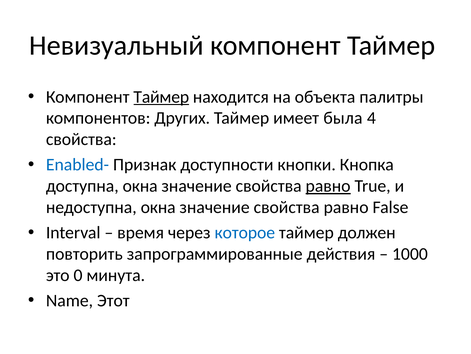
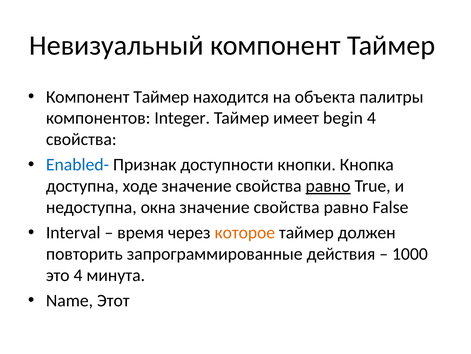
Таймер underline: present -> none (161, 97)
Других: Других -> Integer (182, 118)
была: была -> begin (343, 118)
доступна окна: окна -> ходе (140, 186)
которое colour: blue -> orange (245, 232)
это 0: 0 -> 4 (78, 275)
